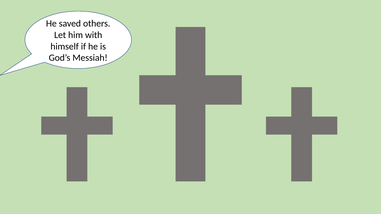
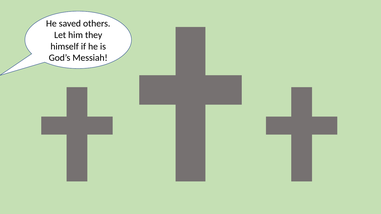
with: with -> they (94, 35)
